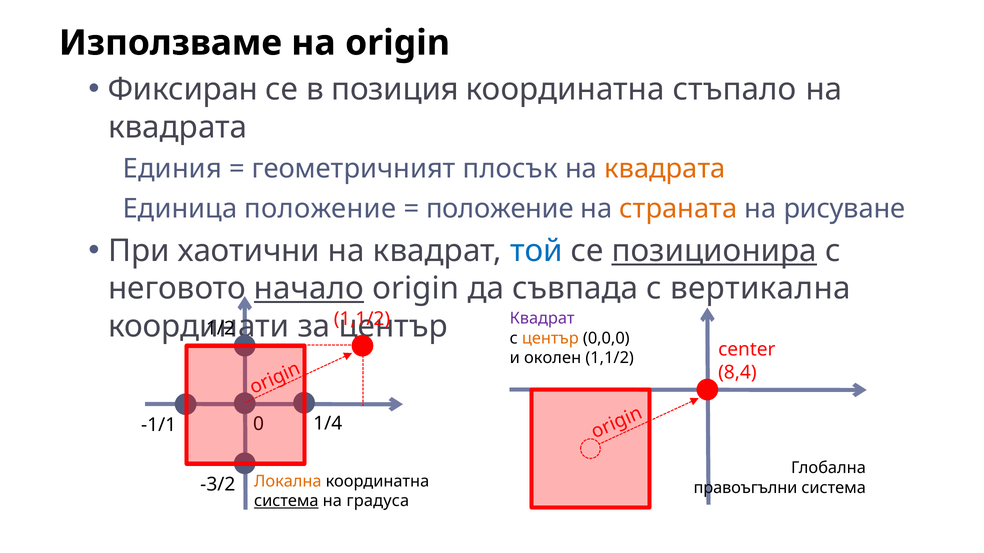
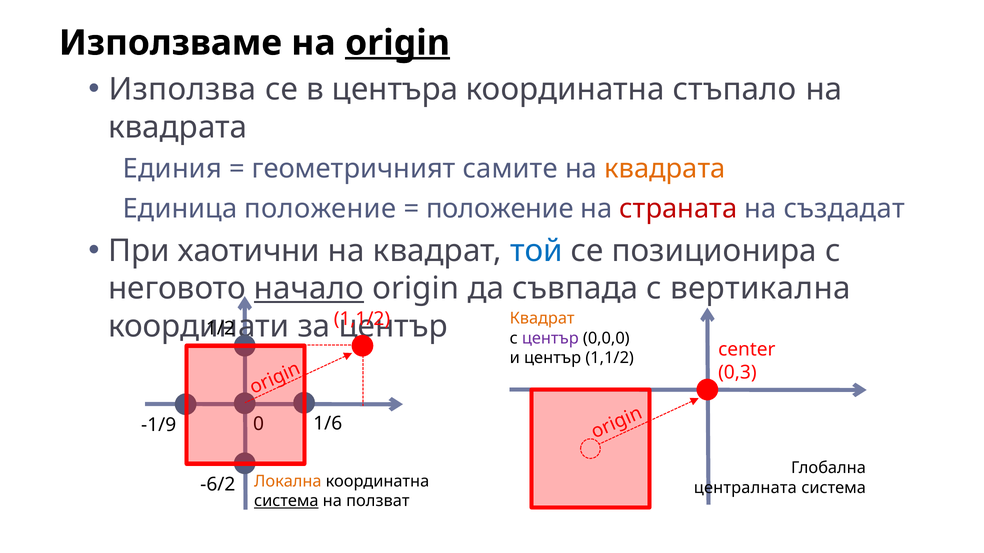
origin underline: none -> present (397, 43)
Фиксиран: Фиксиран -> Използва (182, 90)
позиция: позиция -> центъра (395, 90)
плосък: плосък -> самите (510, 169)
страната colour: orange -> red (678, 209)
рисуване: рисуване -> създадат (844, 209)
позиционира underline: present -> none (714, 251)
Квадрат colour: purple -> orange (542, 319)
център colour: orange -> purple (550, 338)
и околен: околен -> център (553, 358)
8,4: 8,4 -> 0,3 (737, 373)
1/4: 1/4 -> 1/6 (328, 424)
-1/1: -1/1 -> -1/9 (159, 425)
-3/2: -3/2 -> -6/2 (218, 485)
правоъгълни: правоъгълни -> централната (745, 488)
градуса: градуса -> ползват (378, 502)
